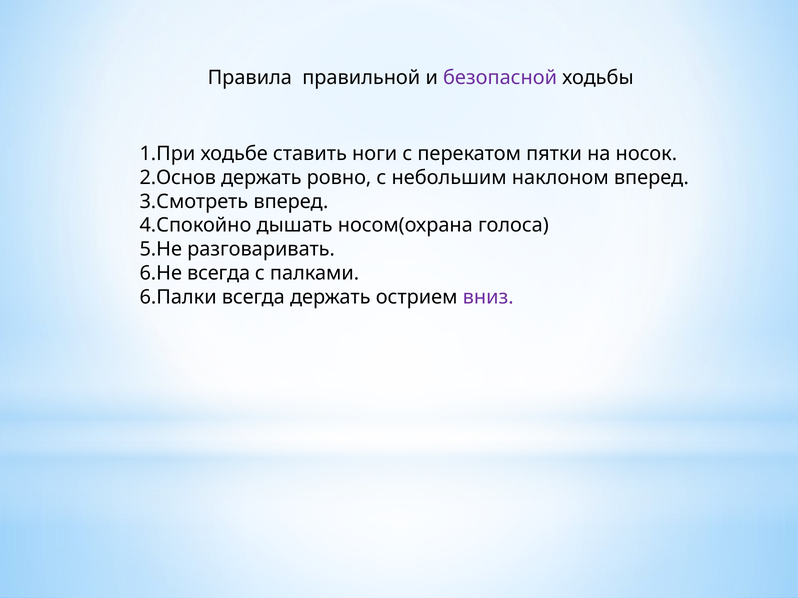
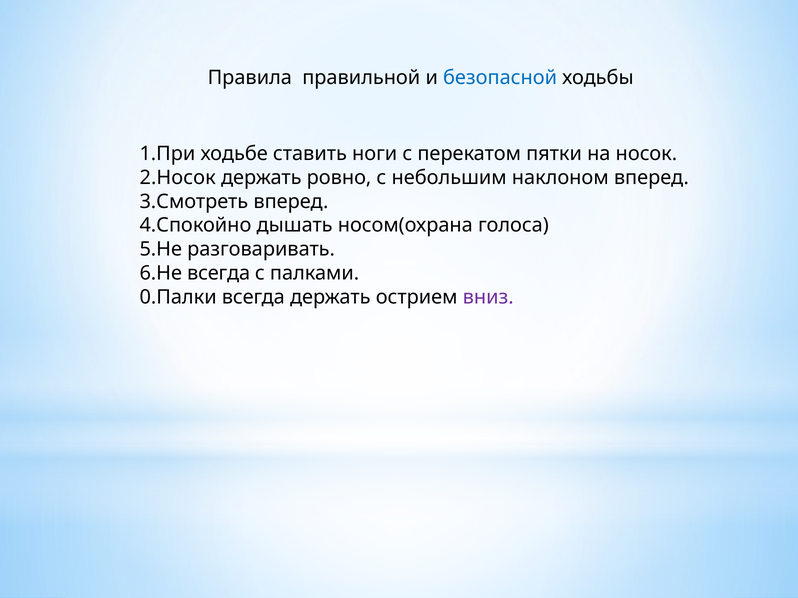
безопасной colour: purple -> blue (500, 78)
2.Основ: 2.Основ -> 2.Носок (178, 178)
6.Палки: 6.Палки -> 0.Палки (178, 297)
